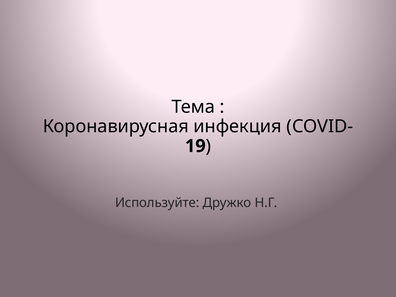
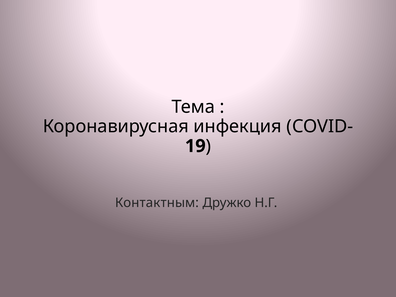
Используйте: Используйте -> Контактным (157, 203)
